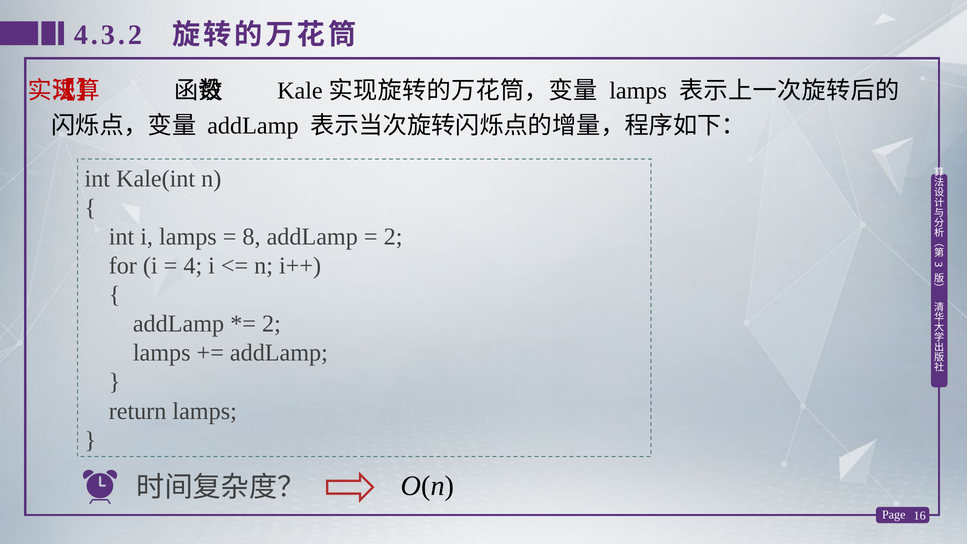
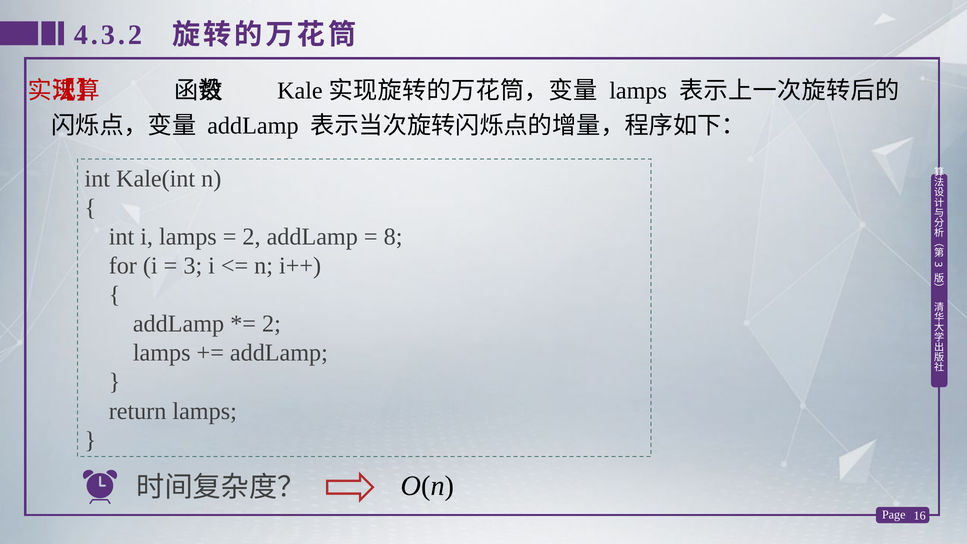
8: 8 -> 2 (252, 237)
2: 2 -> 8 (393, 237)
4: 4 -> 3 (193, 266)
